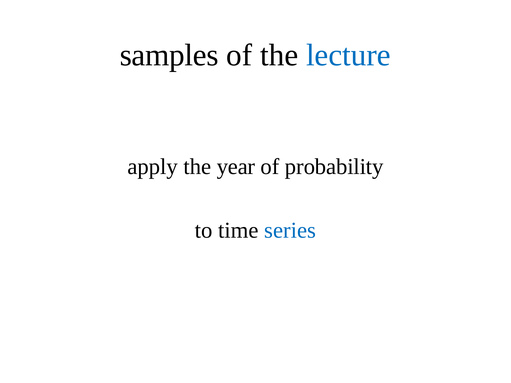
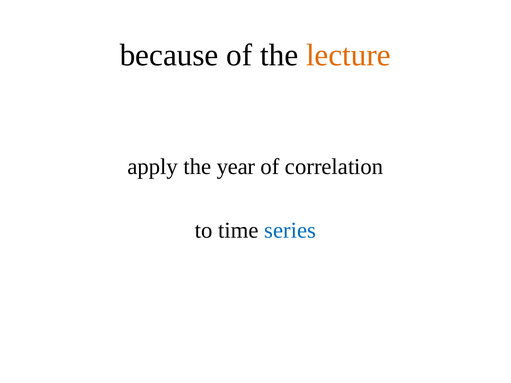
samples: samples -> because (169, 55)
lecture colour: blue -> orange (348, 55)
probability: probability -> correlation (334, 167)
